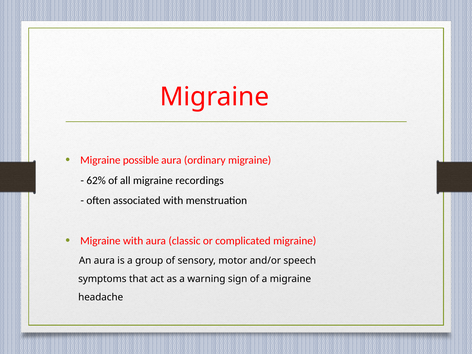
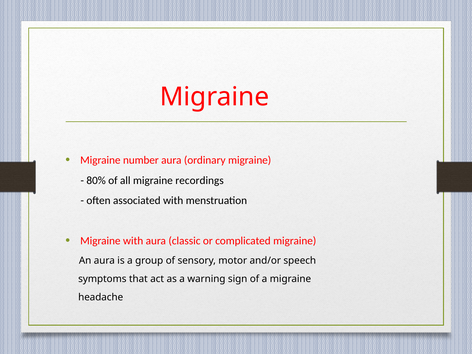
possible: possible -> number (141, 160)
62%: 62% -> 80% (96, 180)
